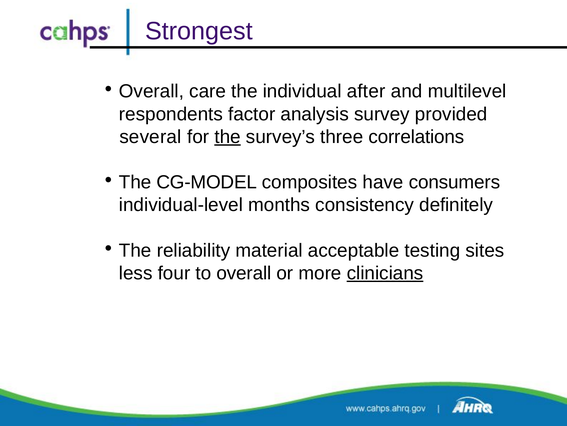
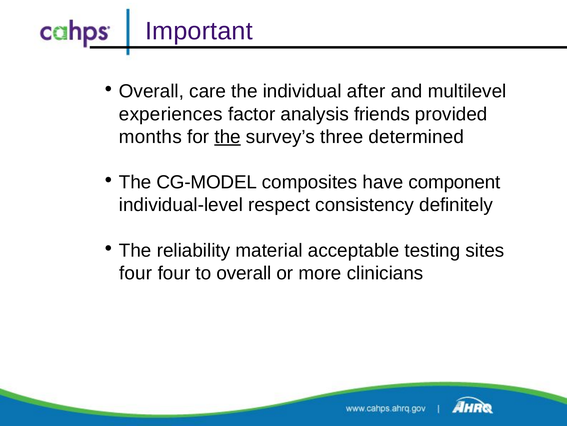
Strongest: Strongest -> Important (199, 31)
respondents: respondents -> experiences (171, 114)
survey: survey -> friends (382, 114)
several: several -> months (150, 137)
correlations: correlations -> determined (416, 137)
consumers: consumers -> component (455, 182)
months: months -> respect (279, 205)
less: less -> four (136, 273)
clinicians underline: present -> none (385, 273)
